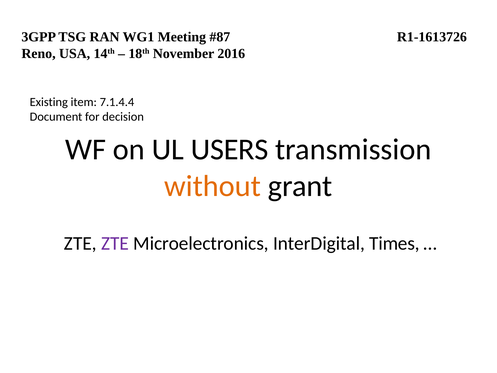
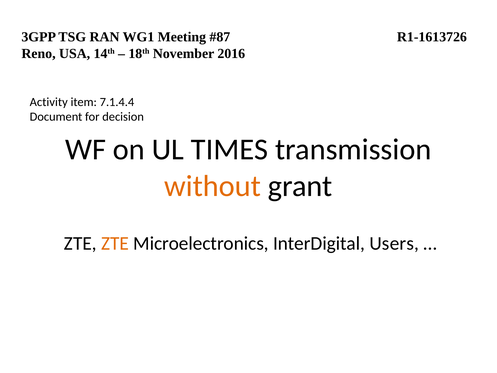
Existing: Existing -> Activity (49, 102)
USERS: USERS -> TIMES (230, 149)
ZTE colour: purple -> orange (115, 243)
Times: Times -> Users (394, 243)
